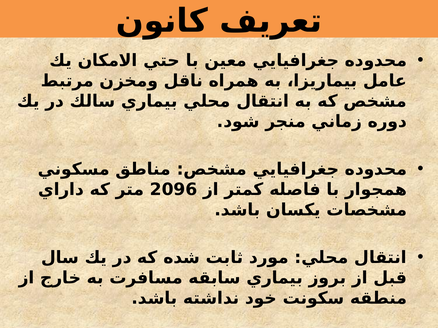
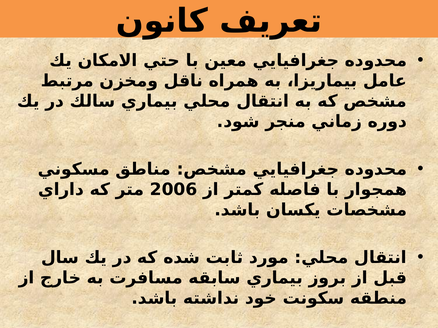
2096: 2096 -> 2006 (174, 190)
